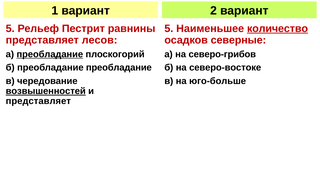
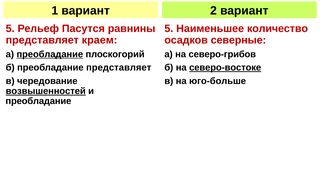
Пестрит: Пестрит -> Пасутся (83, 29)
количество underline: present -> none (277, 29)
лесов: лесов -> краем (100, 40)
преобладание преобладание: преобладание -> представляет (119, 68)
северо-востоке underline: none -> present (225, 68)
представляет: представляет -> преобладание (38, 101)
